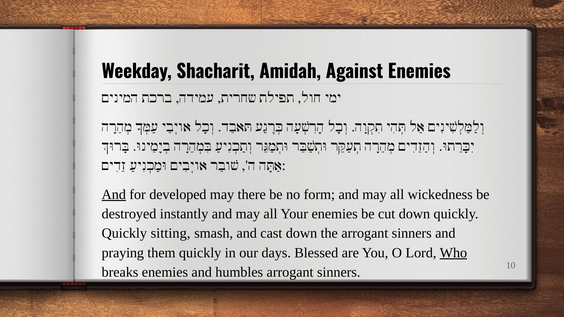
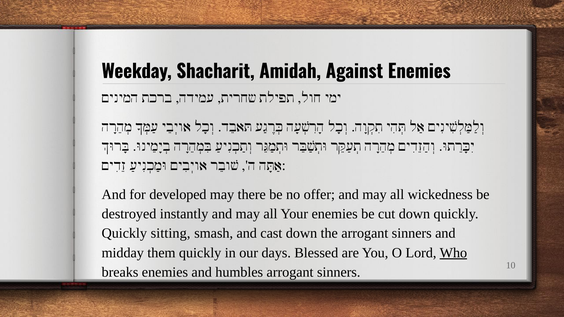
And underline: present -> none (114, 195)
form: form -> offer (319, 195)
praying: praying -> midday (123, 253)
